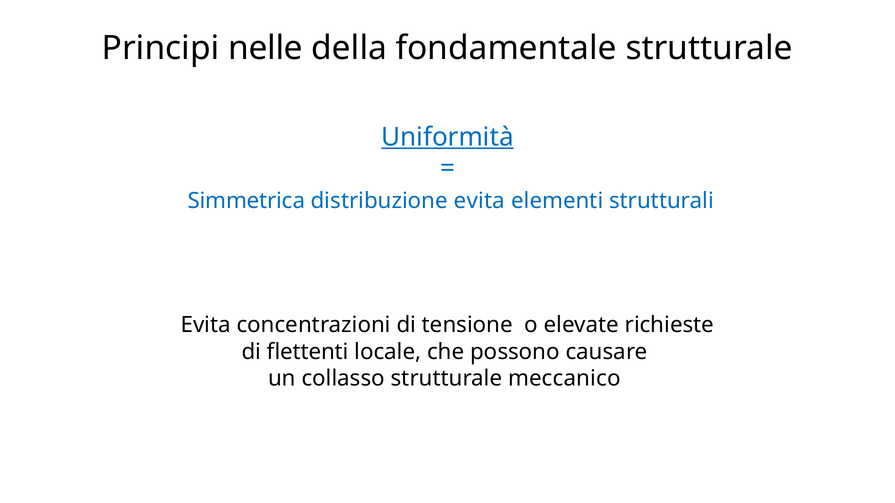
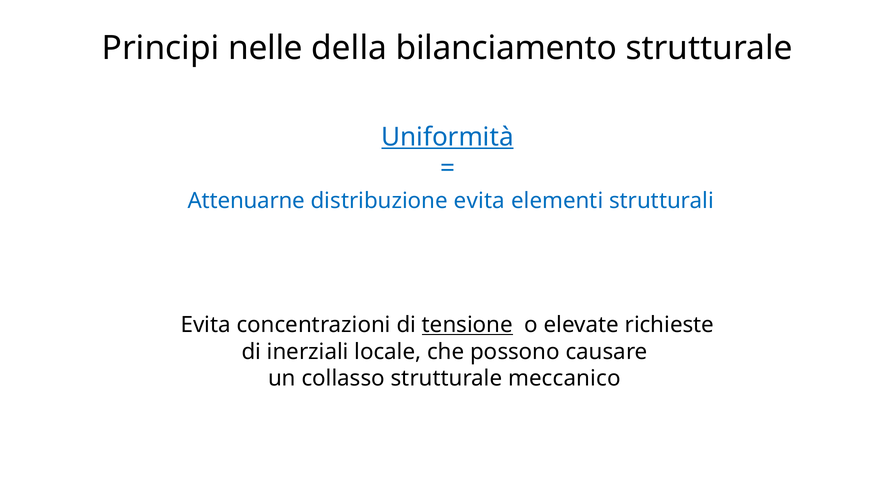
fondamentale: fondamentale -> bilanciamento (506, 48)
Simmetrica: Simmetrica -> Attenuarne (246, 201)
tensione underline: none -> present (467, 325)
flettenti: flettenti -> inerziali (308, 352)
